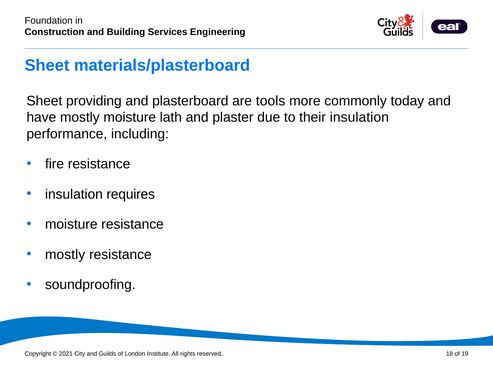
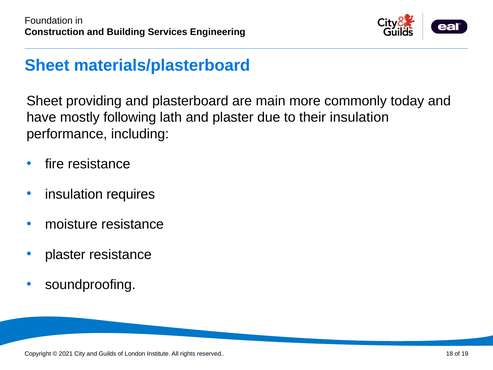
tools: tools -> main (271, 101)
mostly moisture: moisture -> following (130, 117)
mostly: mostly -> plaster (65, 254)
